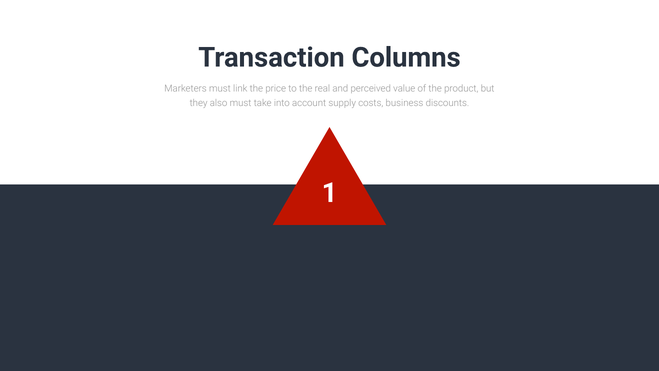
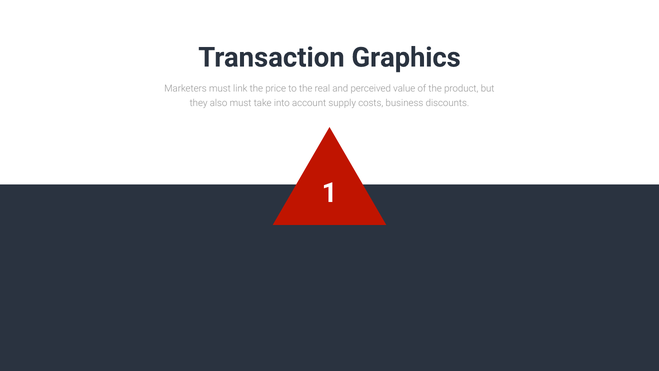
Columns: Columns -> Graphics (406, 58)
